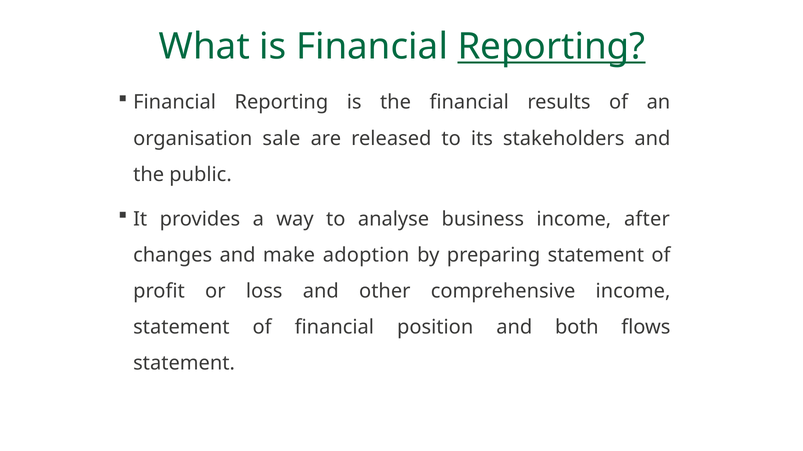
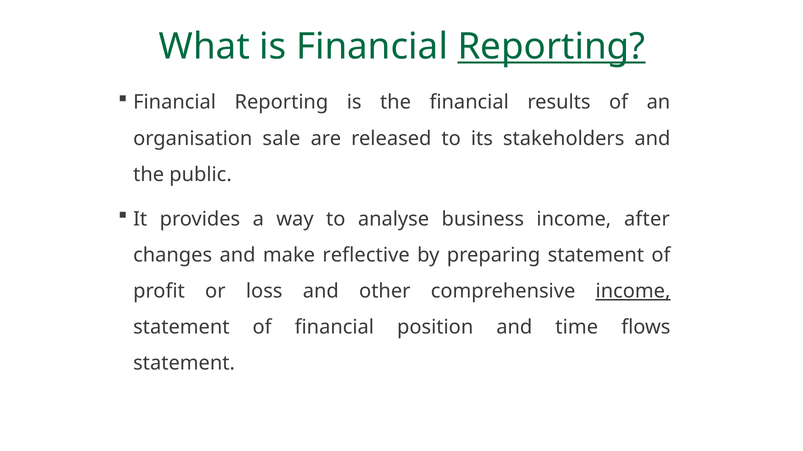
adoption: adoption -> reflective (366, 255)
income underline: none -> present (633, 292)
both: both -> time (577, 328)
